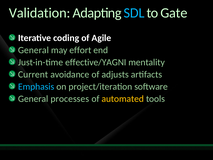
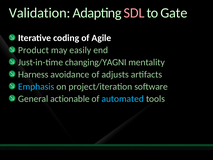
SDL colour: light blue -> pink (134, 13)
General: General -> Product (34, 50)
effort: effort -> easily (80, 50)
effective/YAGNI: effective/YAGNI -> changing/YAGNI (96, 62)
Current: Current -> Harness (33, 74)
processes: processes -> actionable (70, 99)
automated colour: yellow -> light blue (123, 99)
